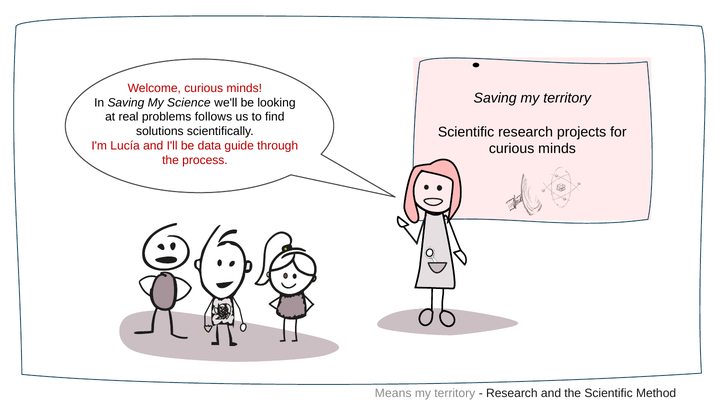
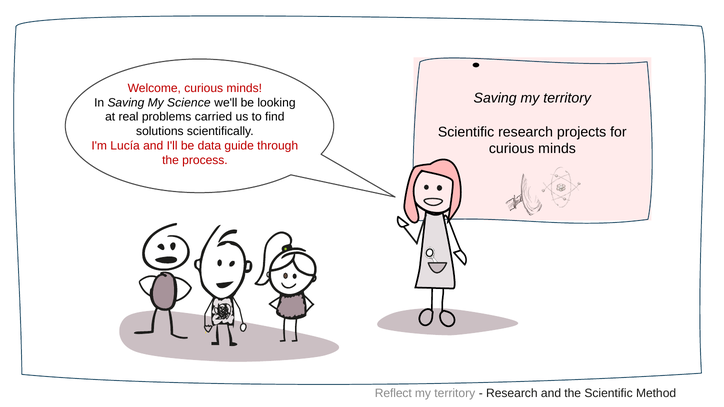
follows: follows -> carried (213, 117)
Means: Means -> Reflect (393, 394)
